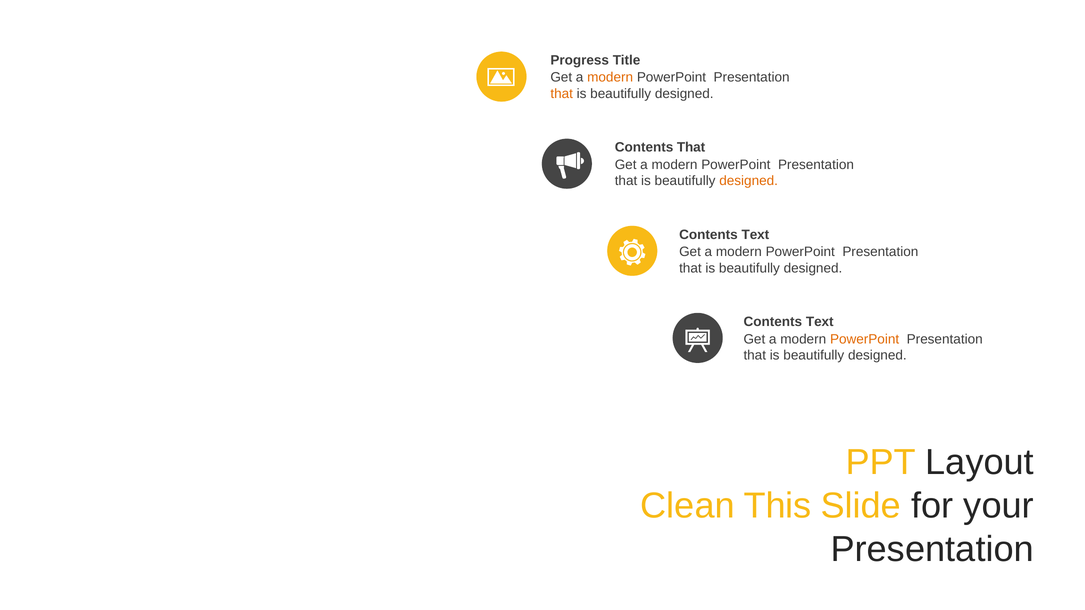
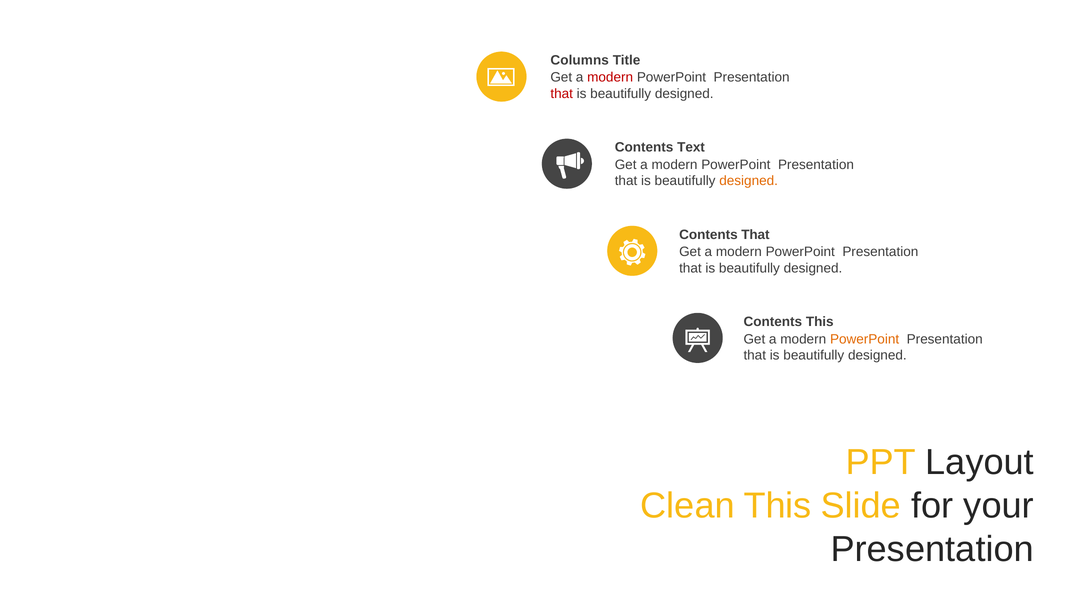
Progress: Progress -> Columns (580, 60)
modern colour: orange -> red (610, 77)
that colour: orange -> red (562, 94)
Contents That: That -> Text (691, 147)
Text: Text -> That (755, 235)
Text: Text -> This (820, 322)
